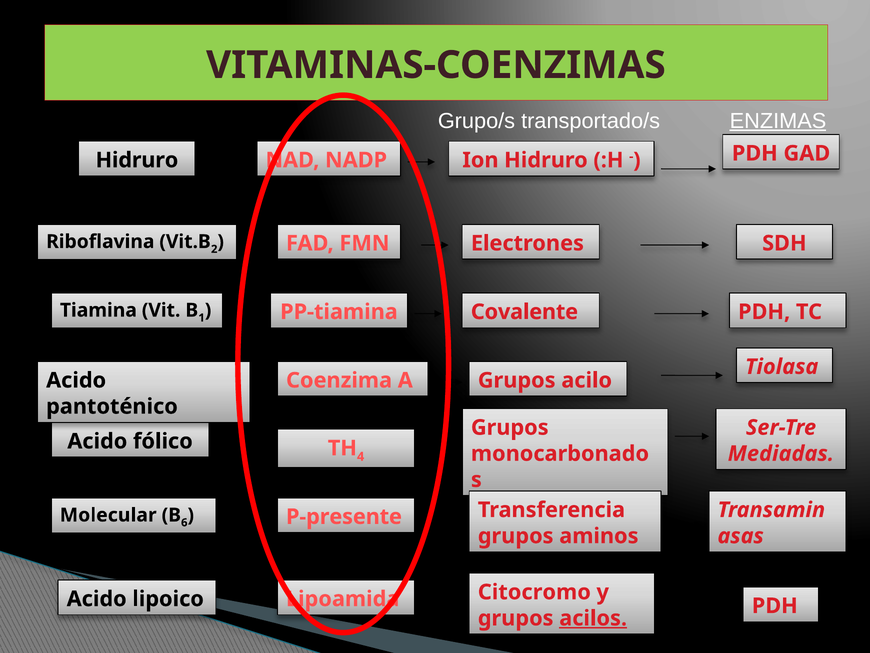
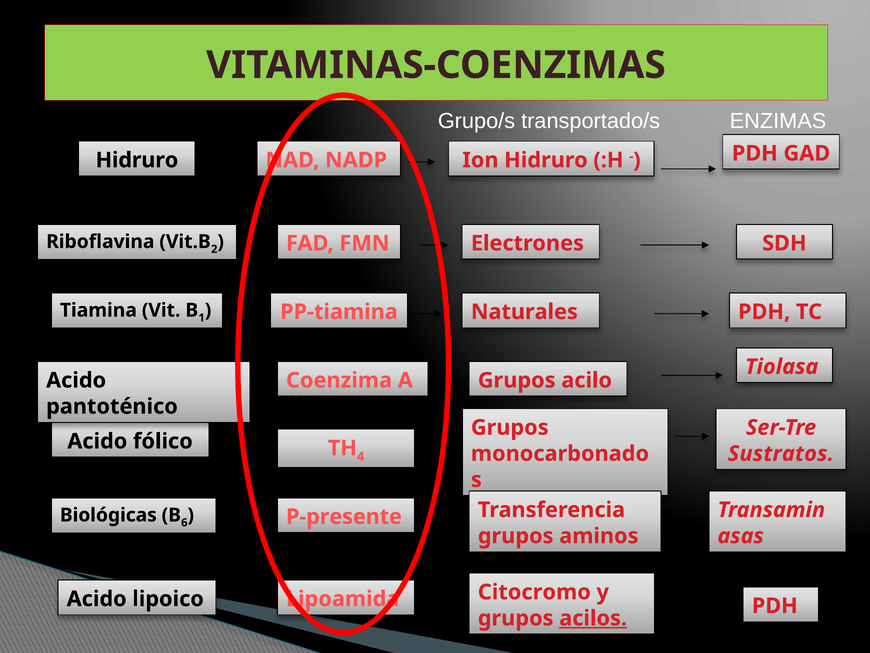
ENZIMAS underline: present -> none (778, 121)
Covalente: Covalente -> Naturales (524, 312)
Mediadas: Mediadas -> Sustratos (781, 453)
Molecular: Molecular -> Biológicas (108, 515)
